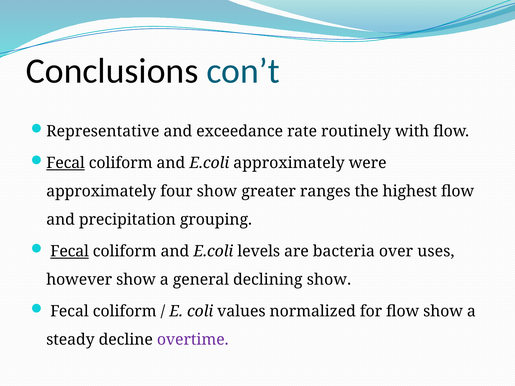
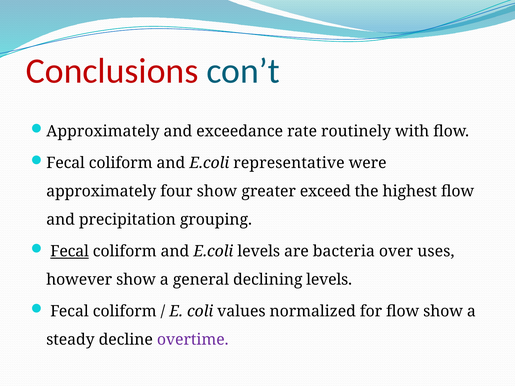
Conclusions colour: black -> red (112, 71)
Representative: Representative -> Approximately (103, 132)
Fecal underline: present -> none (66, 163)
E.coli approximately: approximately -> representative (289, 163)
ranges: ranges -> exceed (325, 192)
declining show: show -> levels (329, 280)
